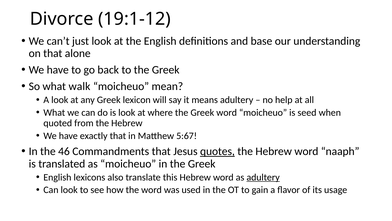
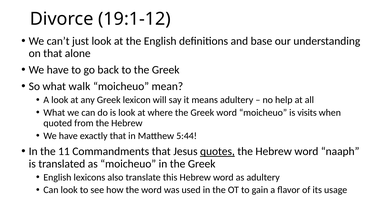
seed: seed -> visits (307, 112)
5:67: 5:67 -> 5:44 (187, 135)
46: 46 -> 11 (64, 151)
adultery underline: present -> none (263, 177)
